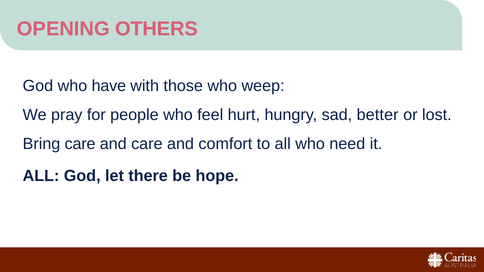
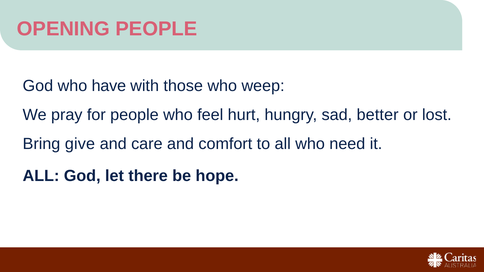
OPENING OTHERS: OTHERS -> PEOPLE (156, 29)
Bring care: care -> give (80, 144)
